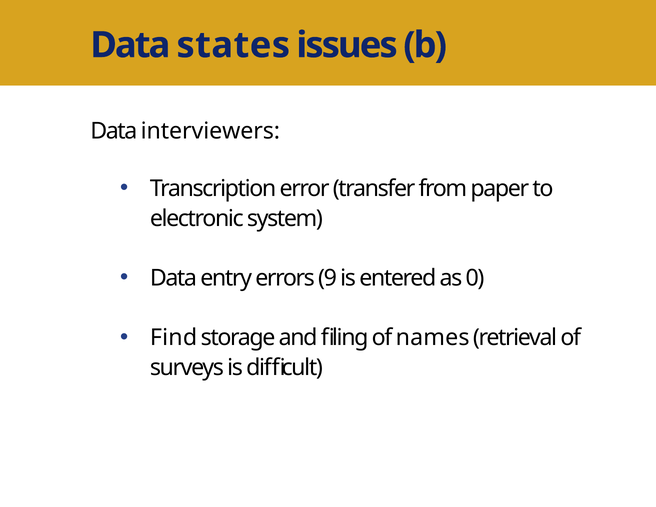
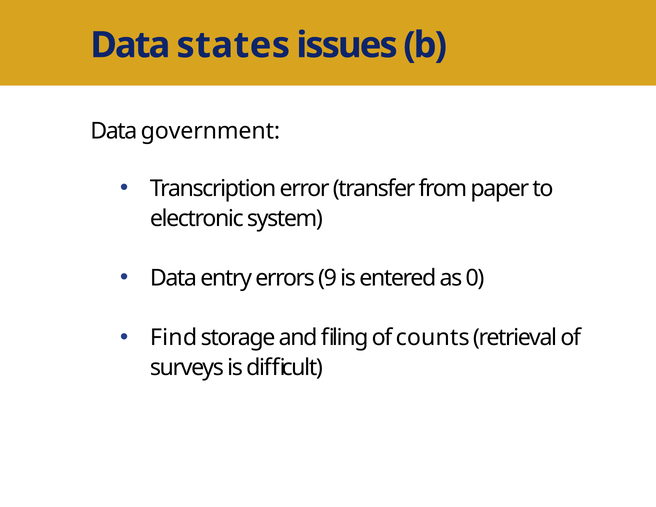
interviewers: interviewers -> government (210, 131)
names: names -> counts (433, 338)
